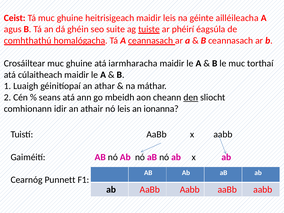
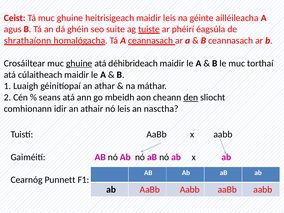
comhthathú: comhthathú -> shrathaíonn (28, 41)
ghuine underline: none -> present (79, 63)
iarmharacha: iarmharacha -> déhibrideach (133, 63)
ionanna: ionanna -> nasctha (161, 109)
